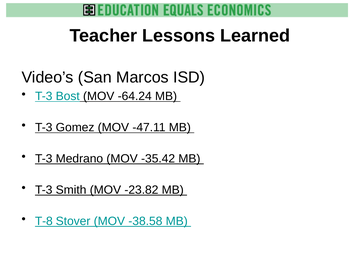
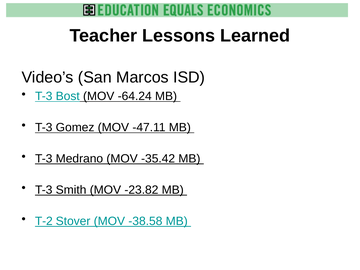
T-8: T-8 -> T-2 (44, 221)
